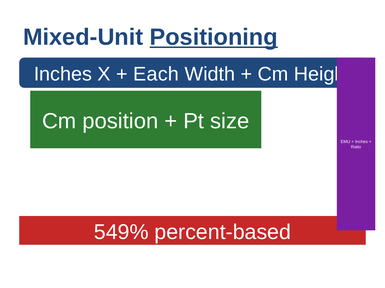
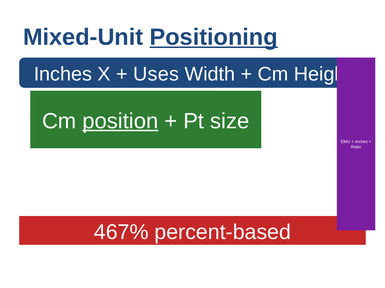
Each: Each -> Uses (156, 74)
position underline: none -> present (120, 121)
549%: 549% -> 467% (121, 233)
